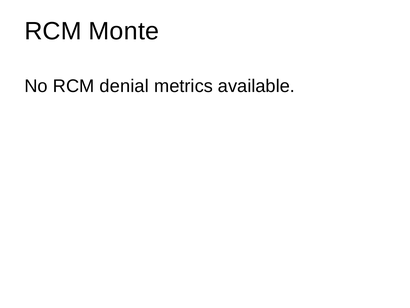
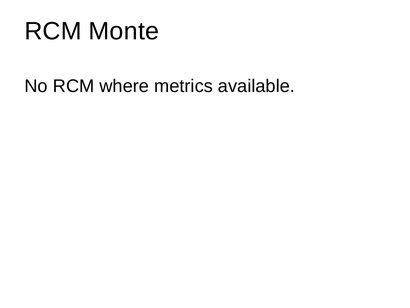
denial: denial -> where (124, 86)
